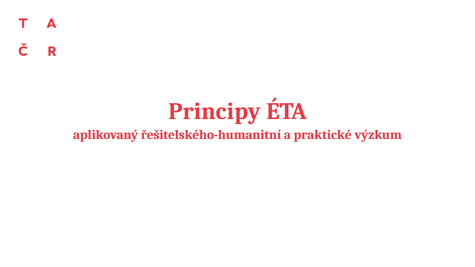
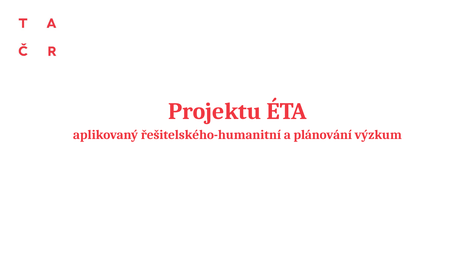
Principy: Principy -> Projektu (215, 111)
praktické: praktické -> plánování (323, 135)
